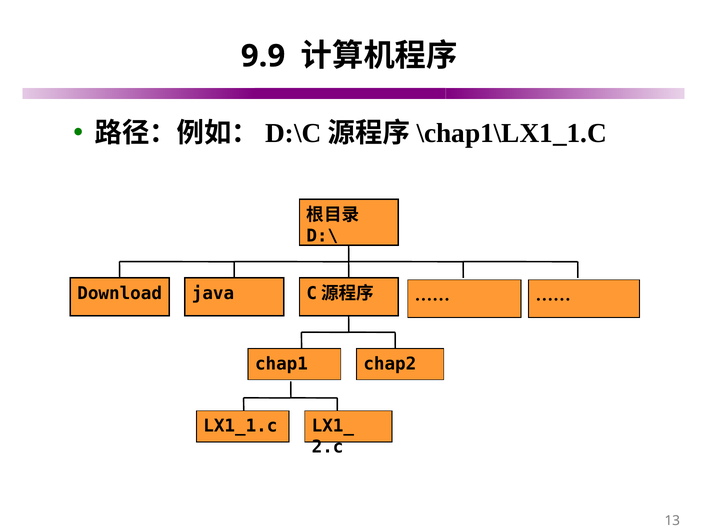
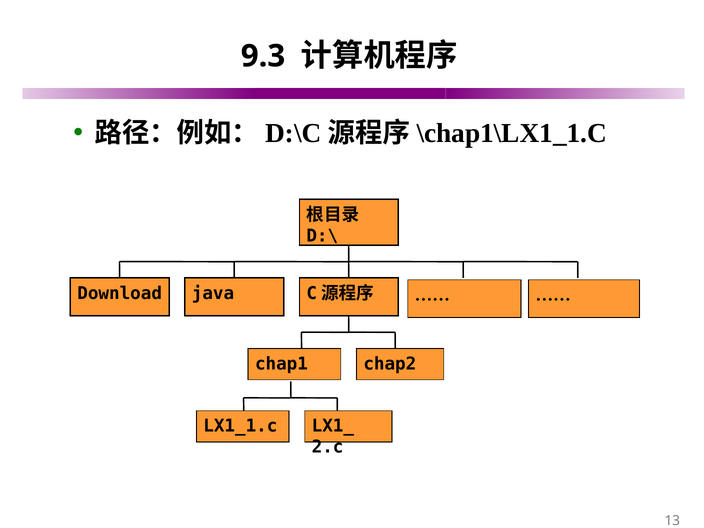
9.9: 9.9 -> 9.3 (263, 56)
